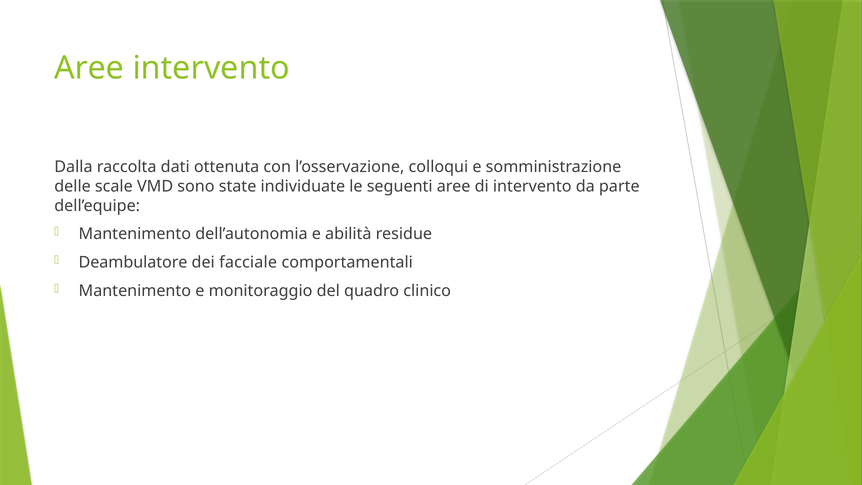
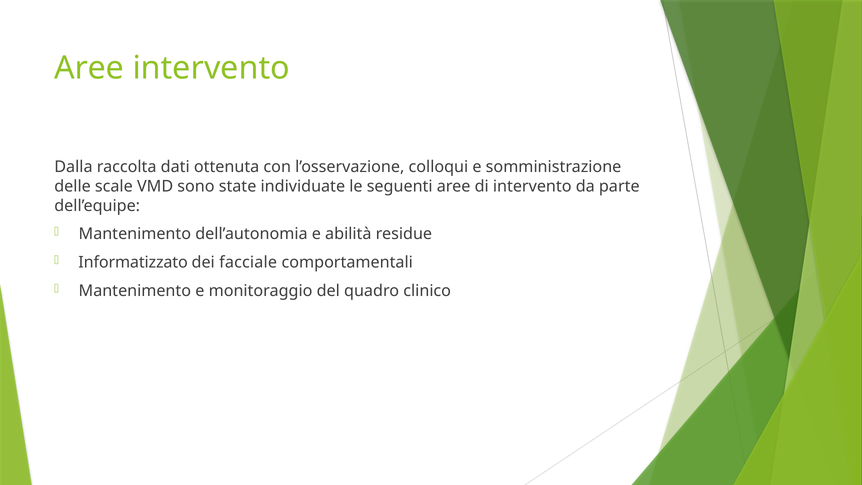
Deambulatore: Deambulatore -> Informatizzato (133, 262)
